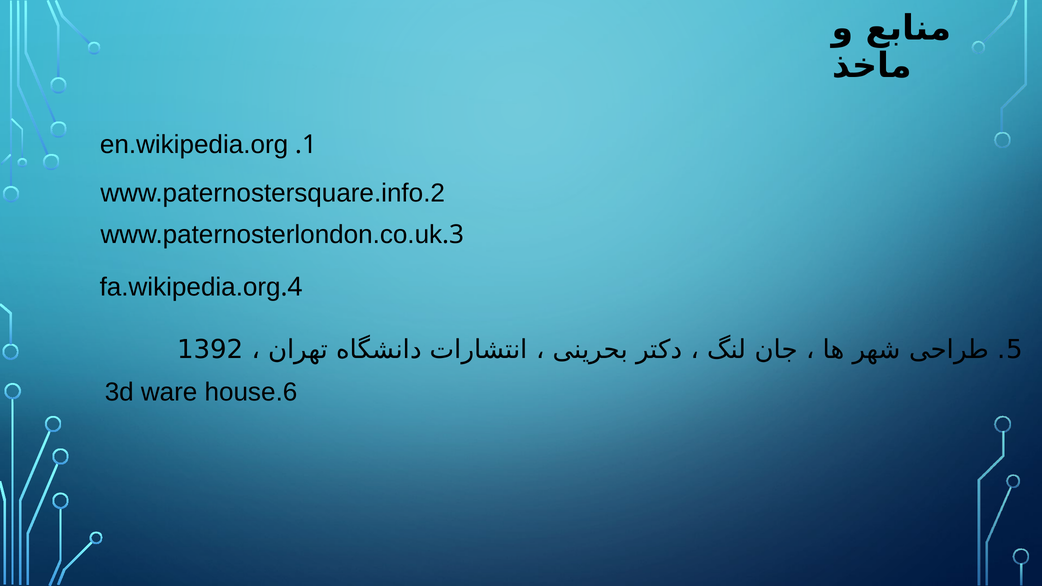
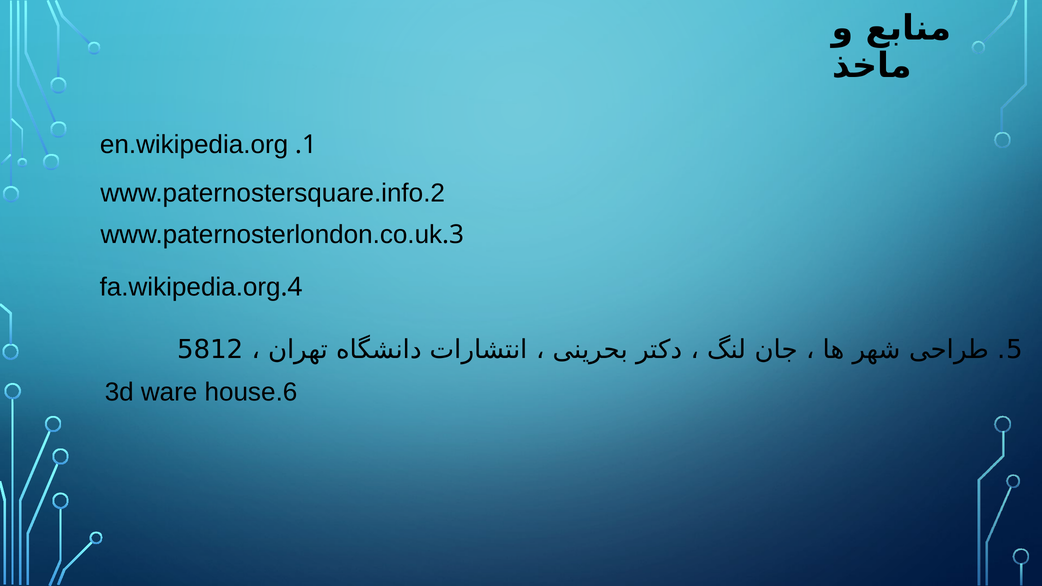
1392: 1392 -> 5812 (210, 350)
